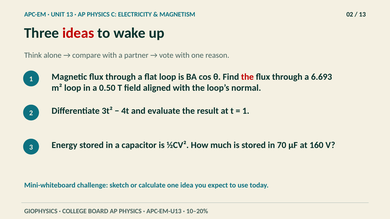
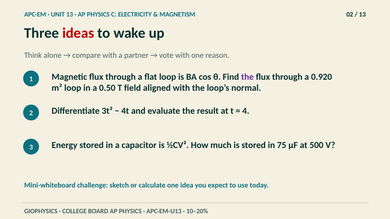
the colour: red -> purple (247, 77)
6.693: 6.693 -> 0.920 (322, 77)
1: 1 -> 4 (246, 111)
70: 70 -> 75 (282, 145)
160: 160 -> 500 (316, 145)
